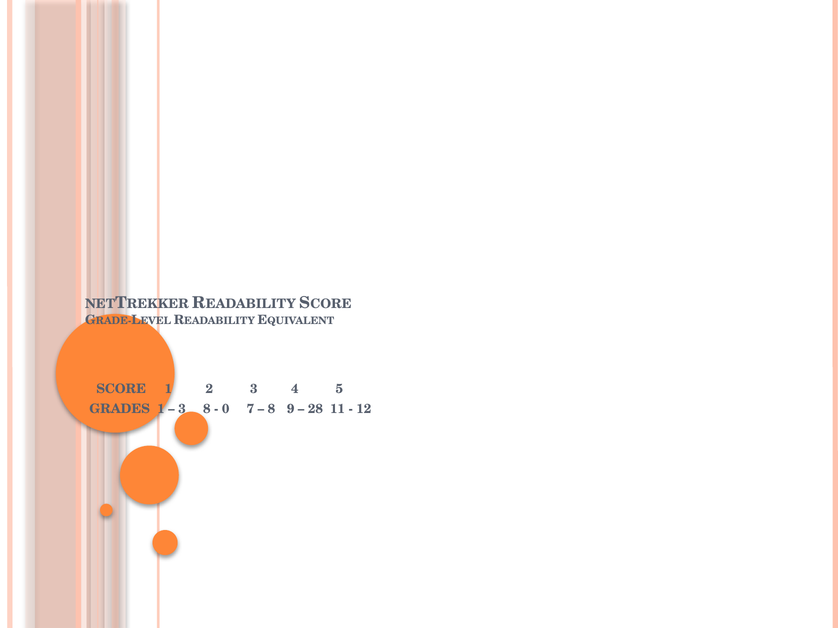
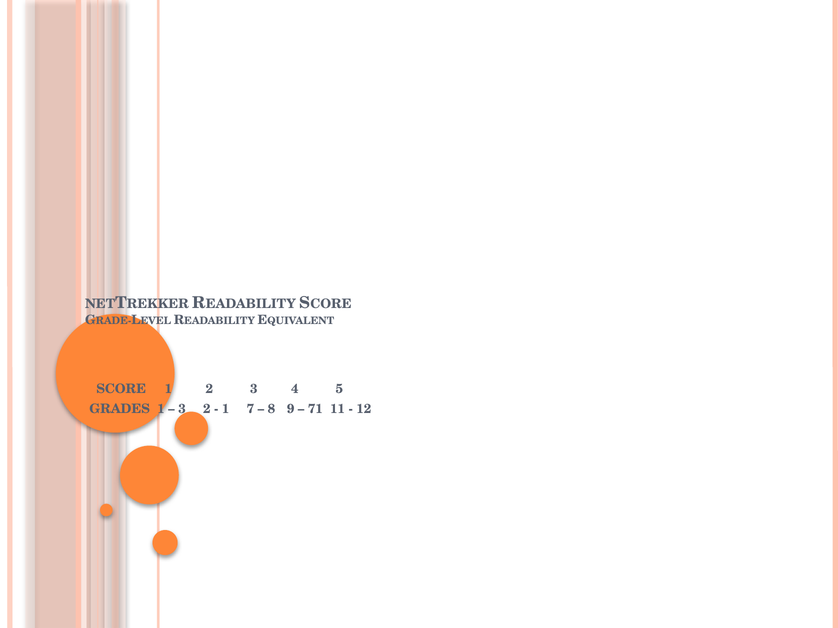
3 8: 8 -> 2 (207, 409)
0: 0 -> 1 (226, 409)
28: 28 -> 71 (315, 409)
